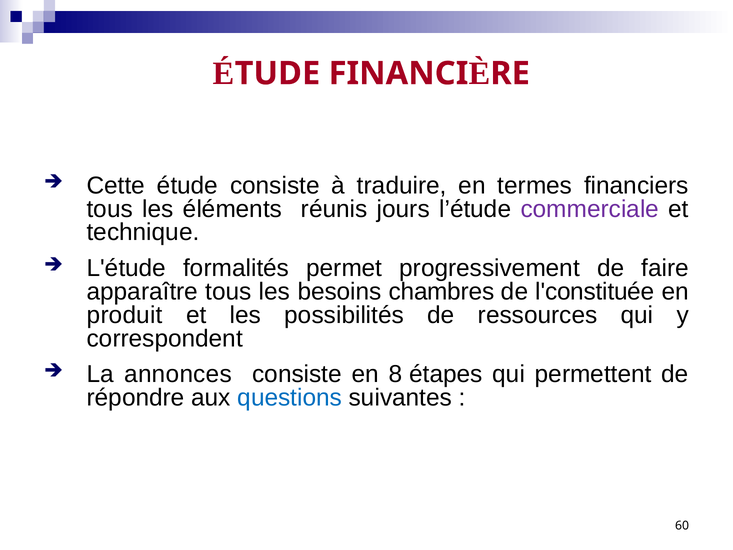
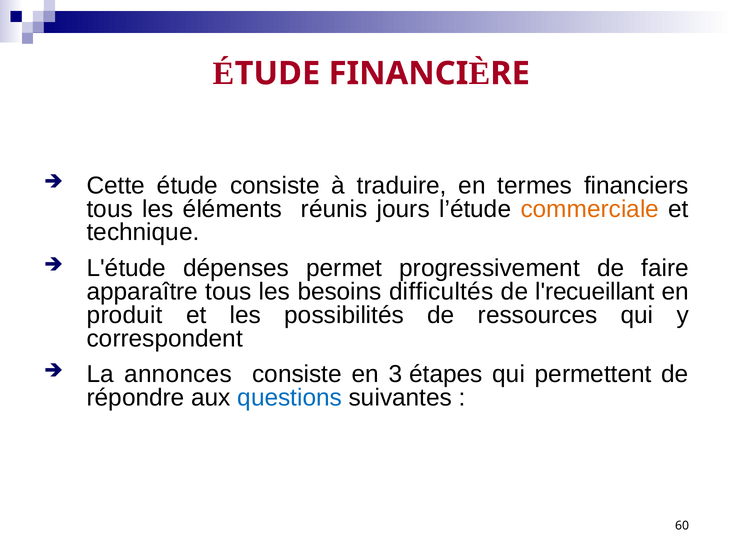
commerciale colour: purple -> orange (590, 209)
formalités: formalités -> dépenses (236, 268)
chambres: chambres -> difficultés (441, 291)
l'constituée: l'constituée -> l'recueillant (595, 291)
8: 8 -> 3 (396, 374)
